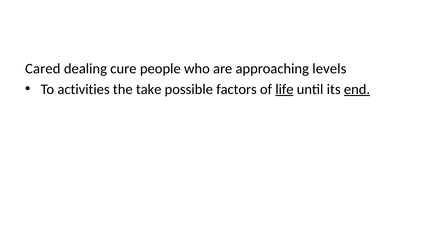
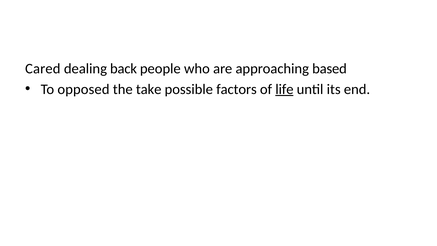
cure: cure -> back (124, 69)
levels: levels -> based (329, 69)
activities: activities -> opposed (83, 89)
end underline: present -> none (357, 89)
